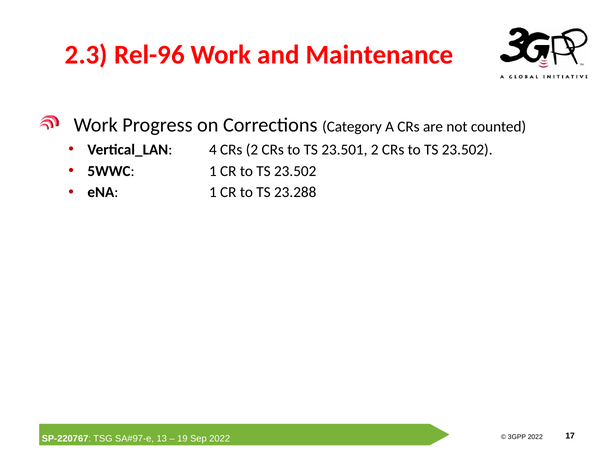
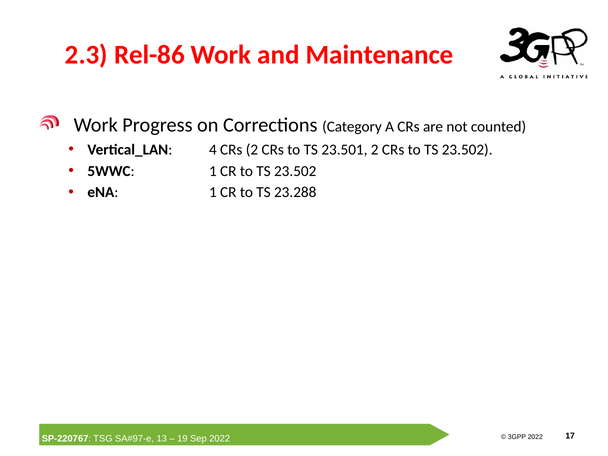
Rel-96: Rel-96 -> Rel-86 (149, 55)
